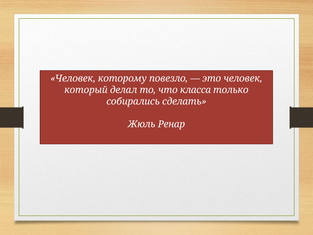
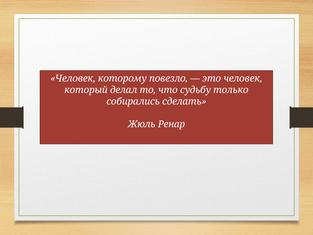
класса: класса -> судьбу (196, 90)
